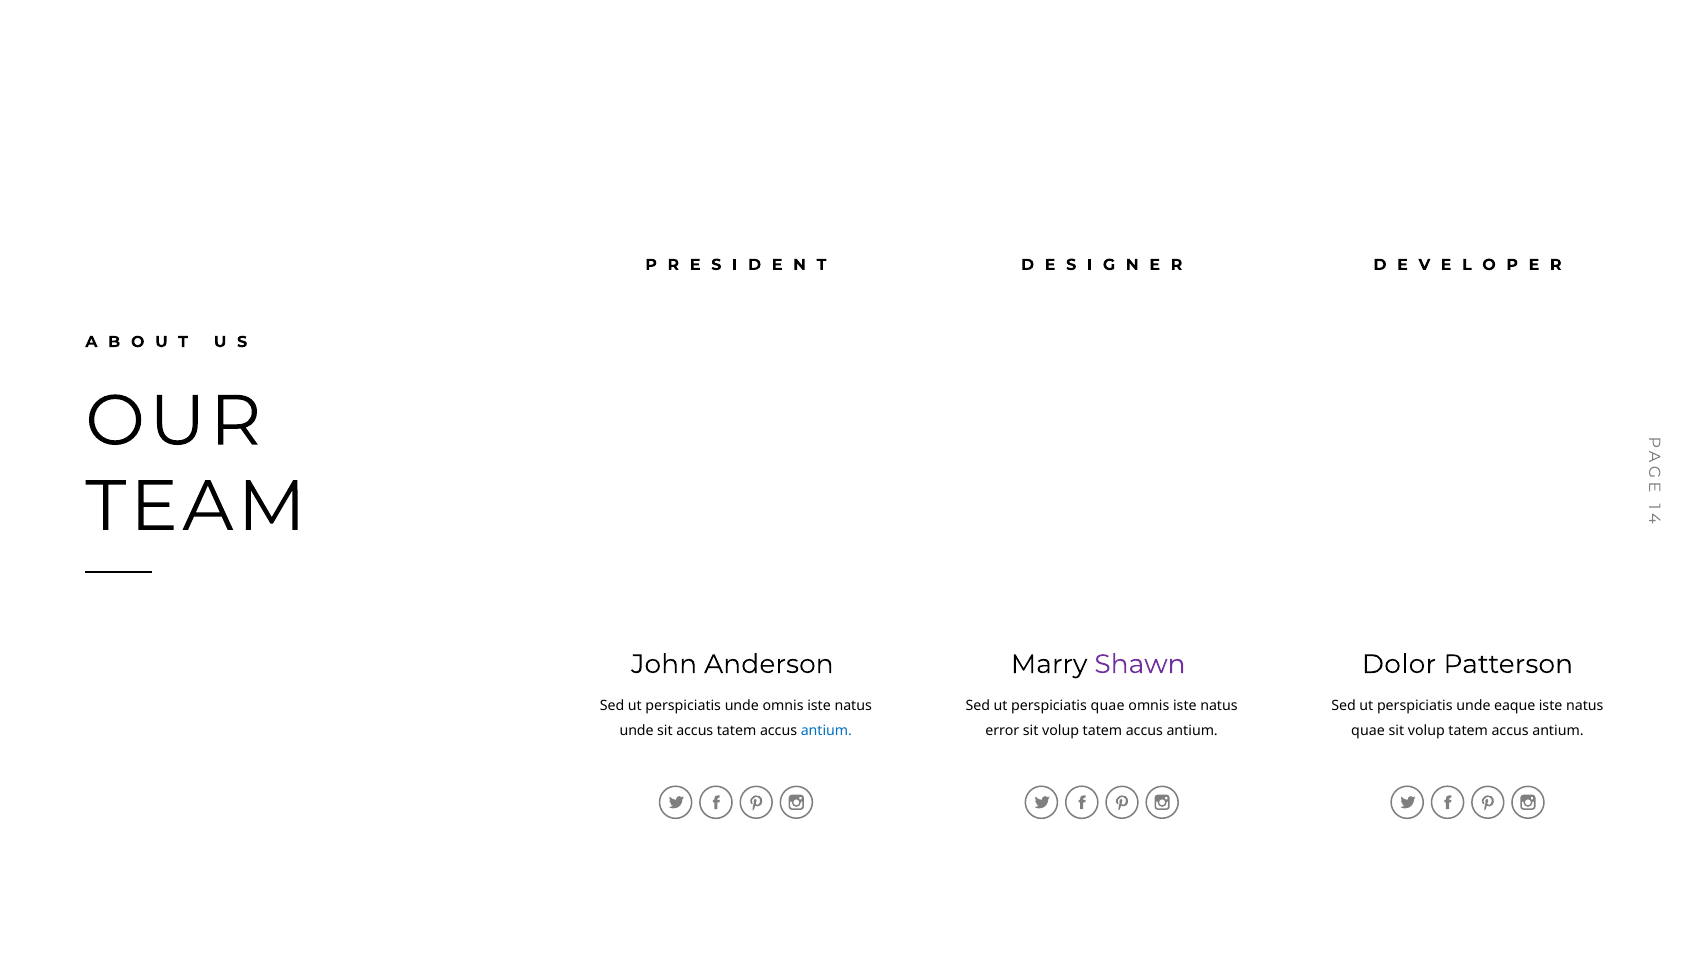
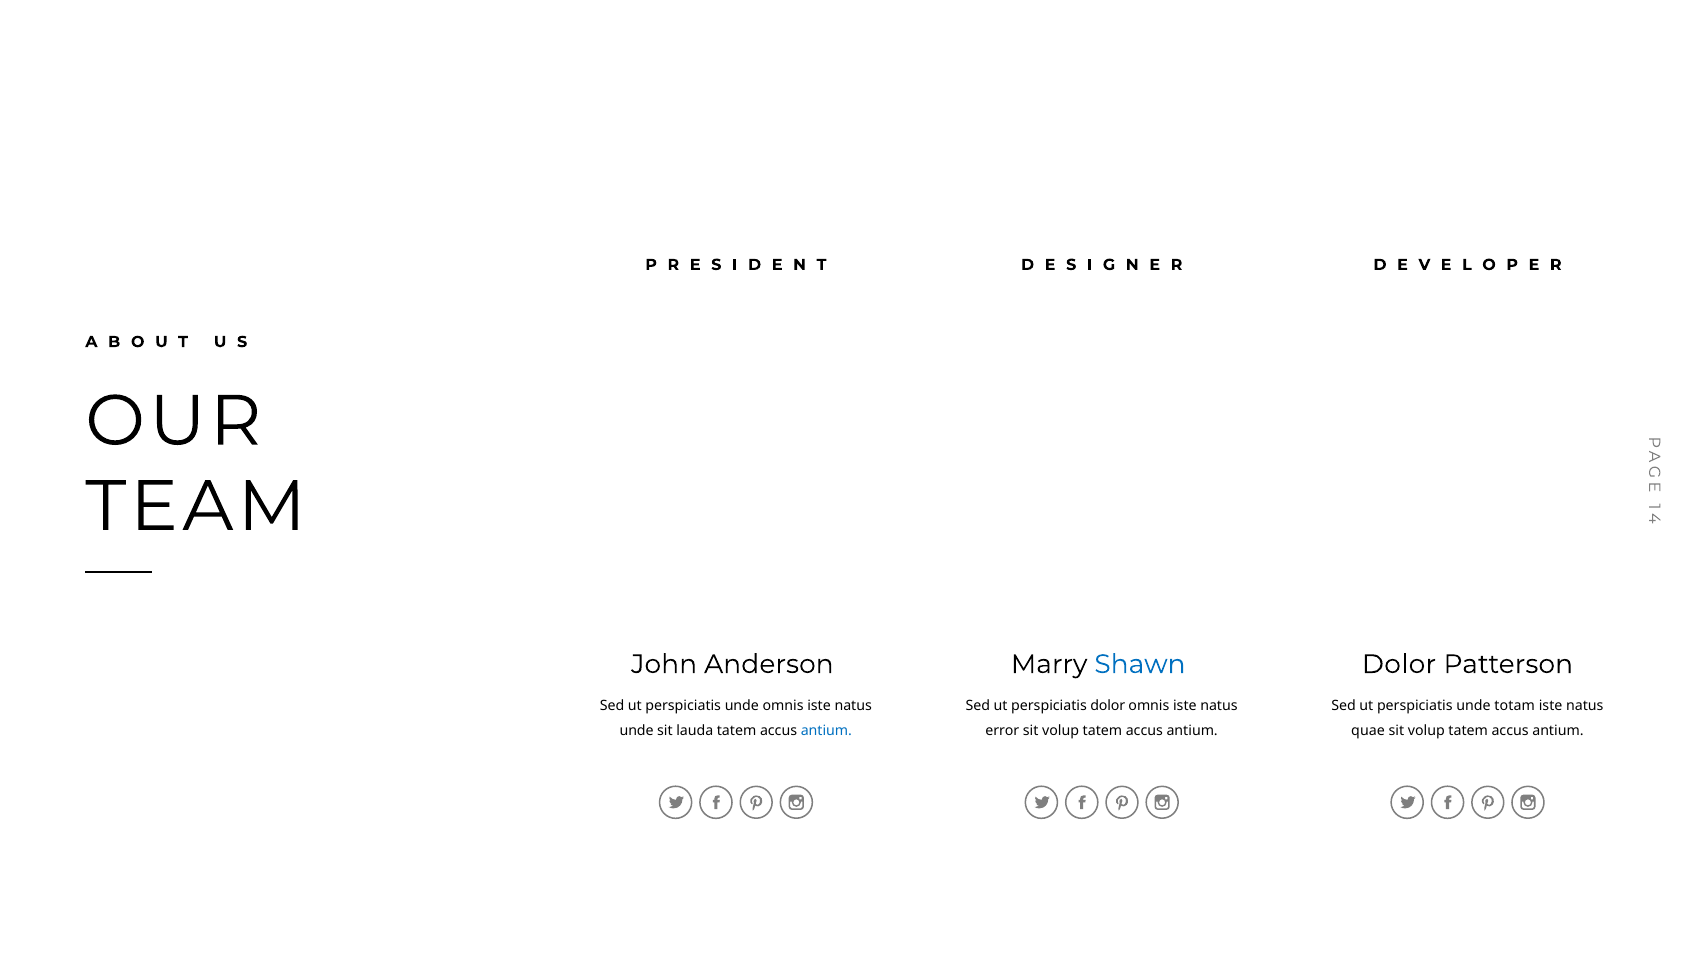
Shawn colour: purple -> blue (1140, 664)
perspiciatis quae: quae -> dolor (1108, 705)
eaque: eaque -> totam (1515, 705)
sit accus: accus -> lauda (695, 731)
